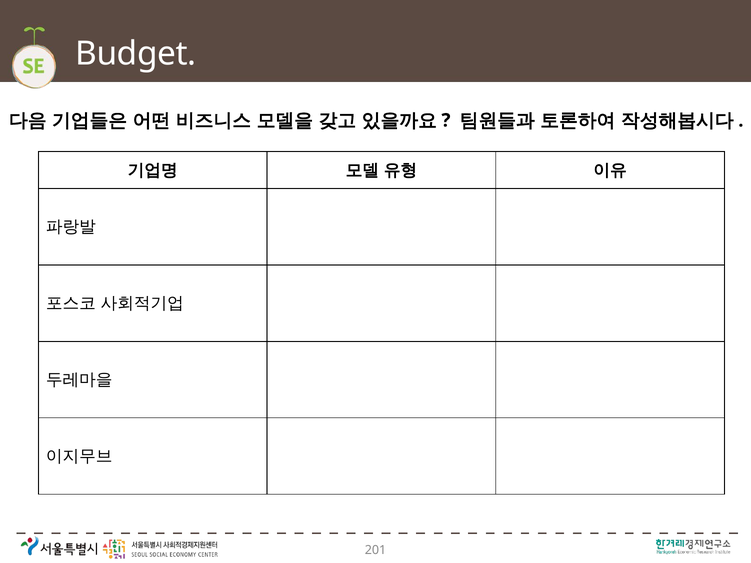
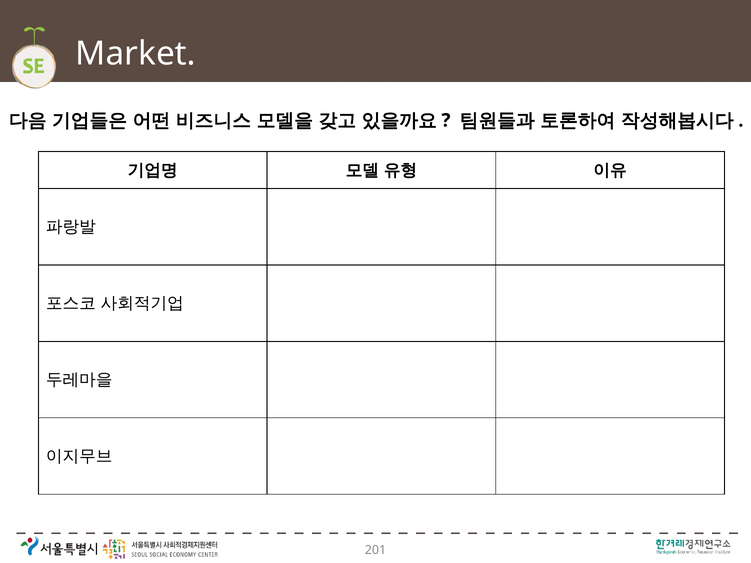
Budget: Budget -> Market (136, 54)
